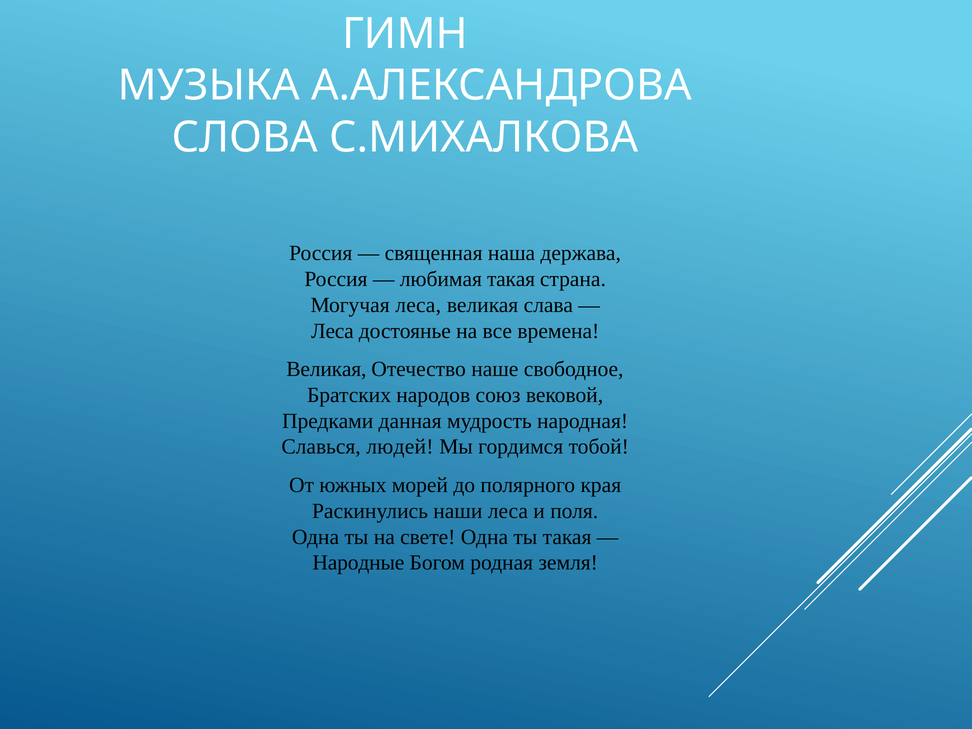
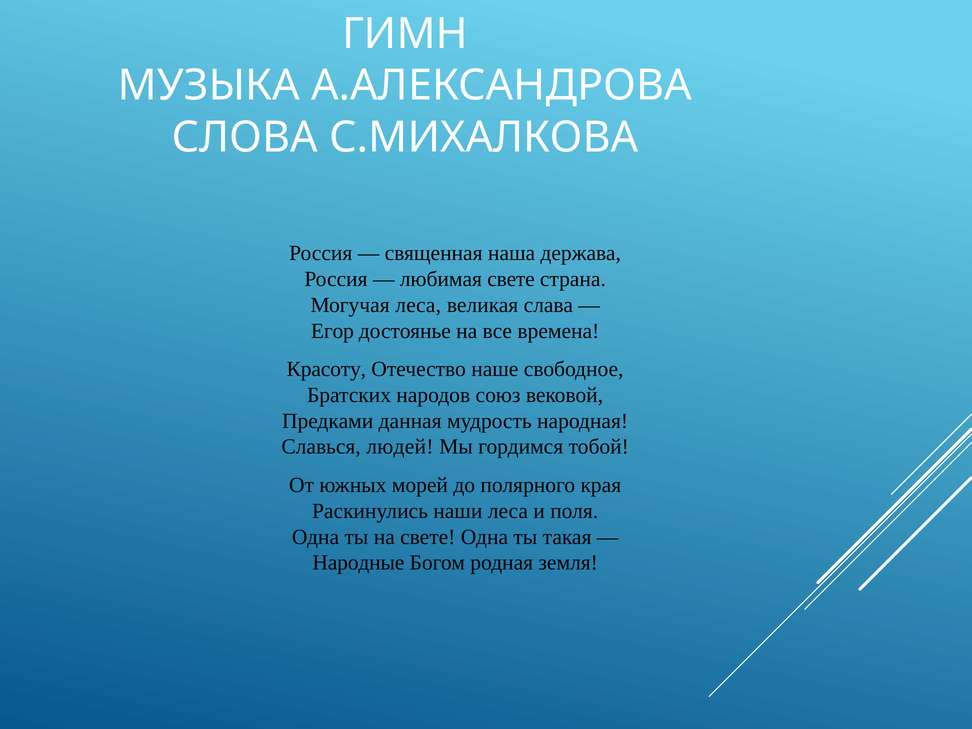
любимая такая: такая -> свете (511, 279)
Леса: Леса -> Егор (332, 331)
Великая: Великая -> Красоту (326, 369)
